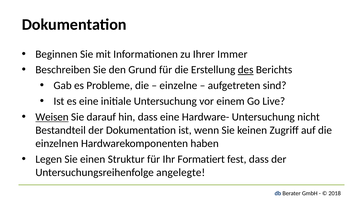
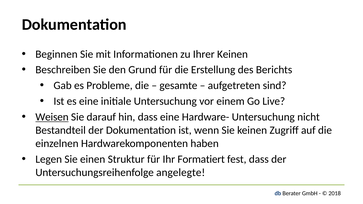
Ihrer Immer: Immer -> Keinen (232, 54)
des underline: present -> none (246, 70)
einzelne: einzelne -> gesamte (178, 86)
